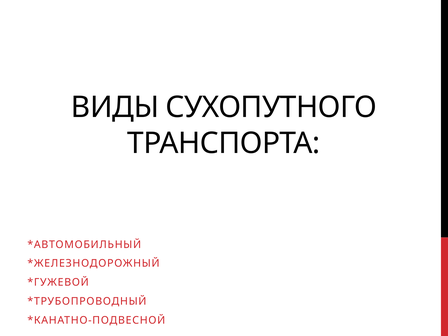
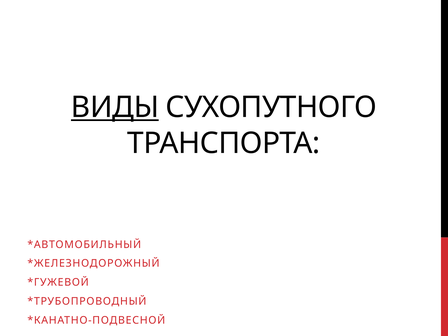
ВИДЫ underline: none -> present (115, 107)
